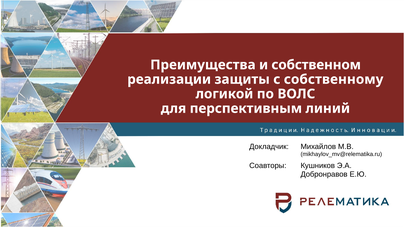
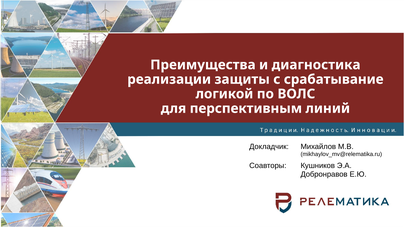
собственном: собственном -> диагностика (316, 65)
собственному: собственному -> срабатывание (334, 79)
